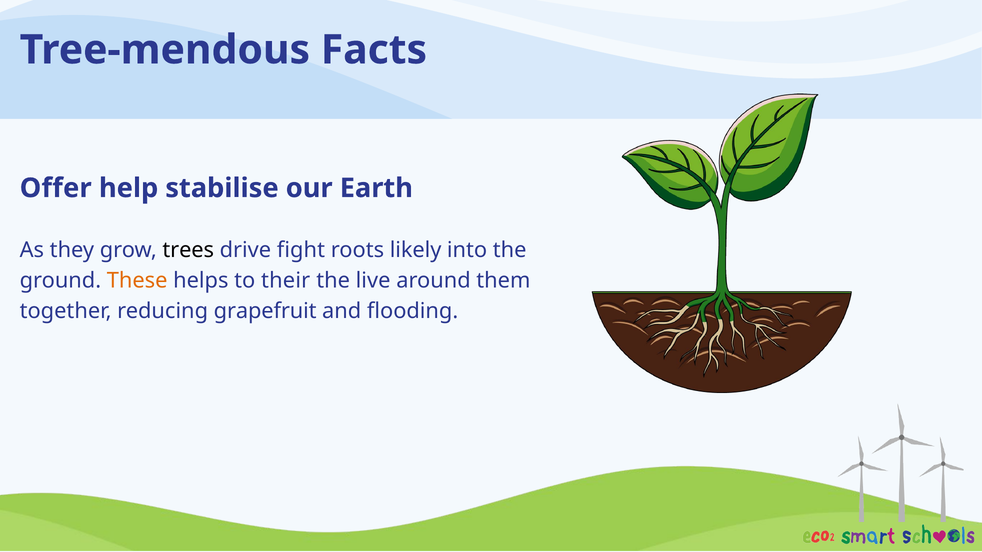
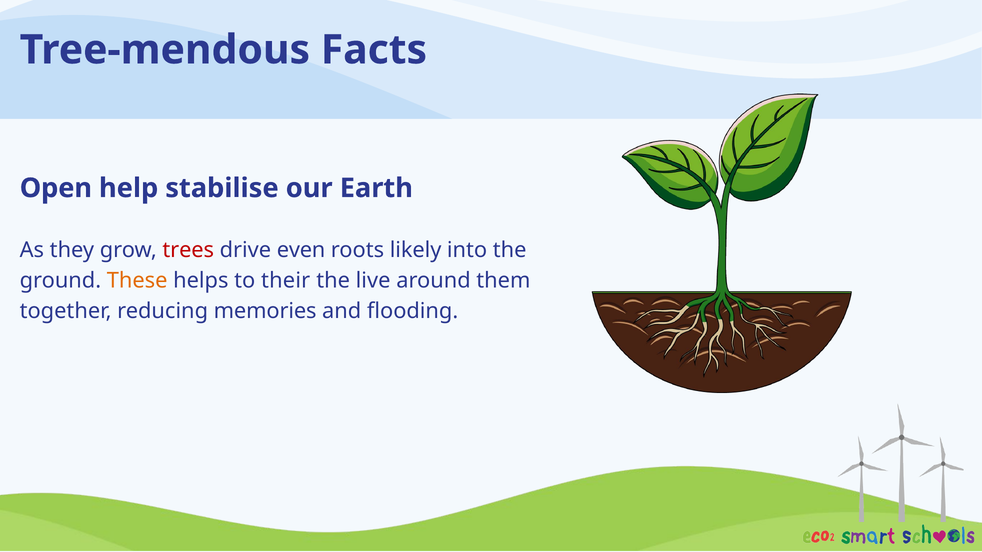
Offer: Offer -> Open (56, 188)
trees colour: black -> red (188, 250)
fight: fight -> even (301, 250)
grapefruit: grapefruit -> memories (265, 311)
